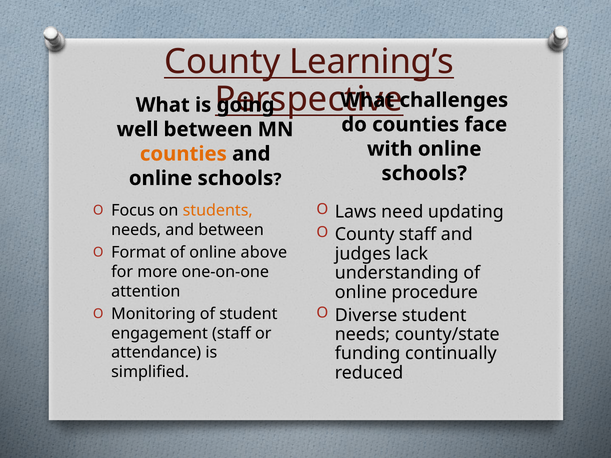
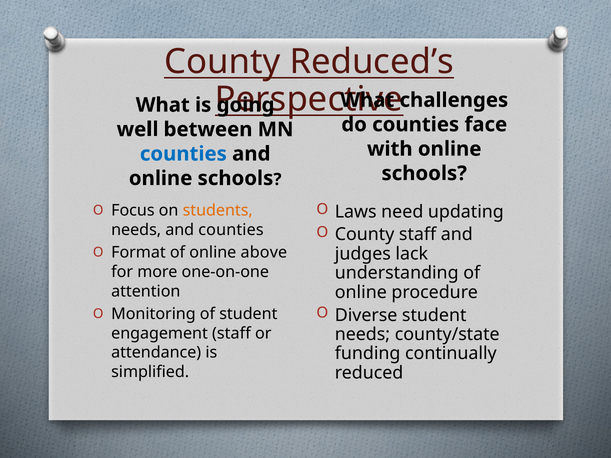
Learning’s: Learning’s -> Reduced’s (372, 62)
counties colour: orange -> blue (183, 154)
and between: between -> counties (231, 230)
